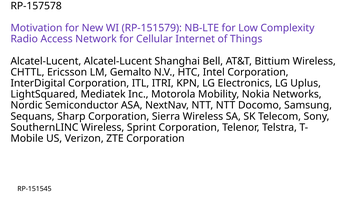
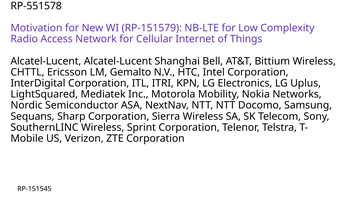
RP-157578: RP-157578 -> RP-551578 (36, 6)
